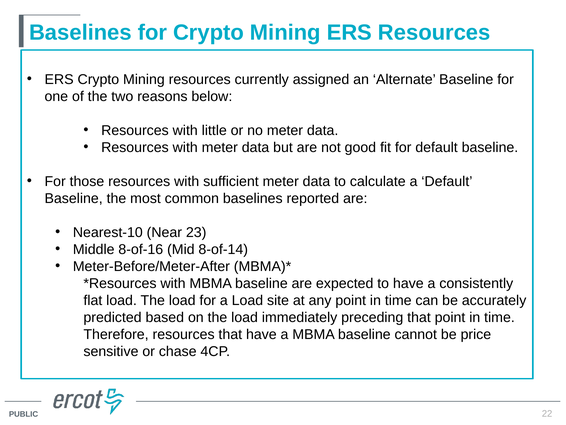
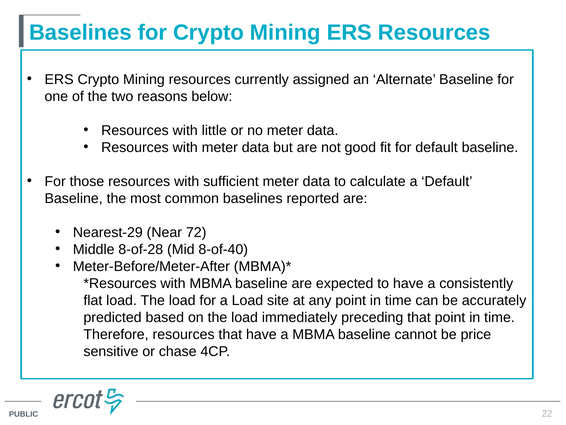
Nearest-10: Nearest-10 -> Nearest-29 (108, 232)
23: 23 -> 72 (196, 232)
8-of-16: 8-of-16 -> 8-of-28 (141, 249)
8-of-14: 8-of-14 -> 8-of-40 (223, 249)
